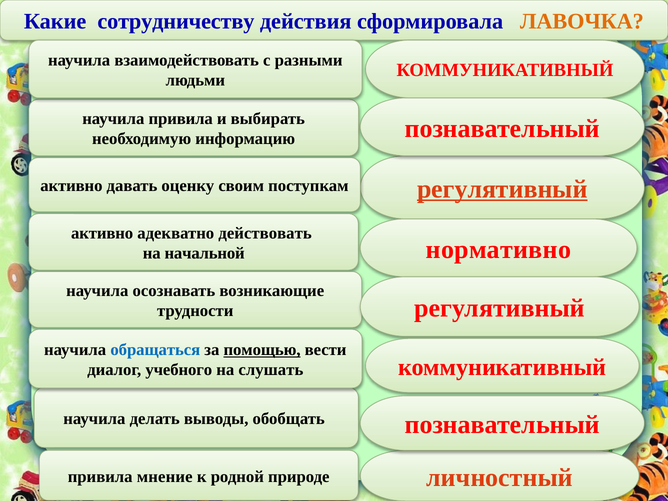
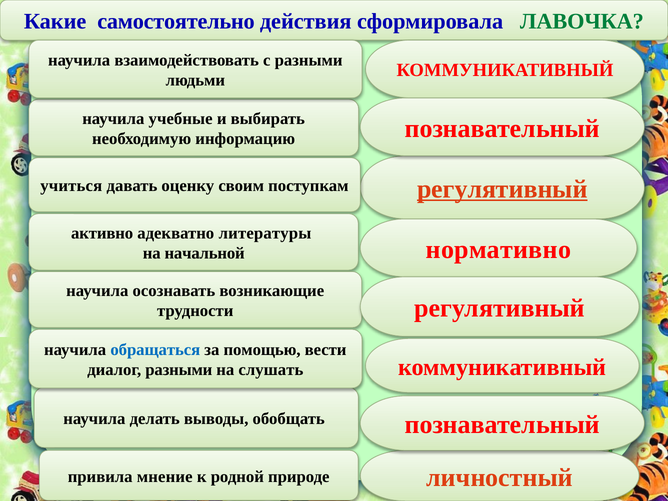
сотрудничеству: сотрудничеству -> самостоятельно (176, 22)
ЛАВОЧКА colour: orange -> green (582, 22)
научила привила: привила -> учебные (181, 119)
активно: активно -> учиться (71, 186)
действовать: действовать -> литературы (265, 233)
помощью underline: present -> none (262, 350)
диалог учебного: учебного -> разными (179, 370)
